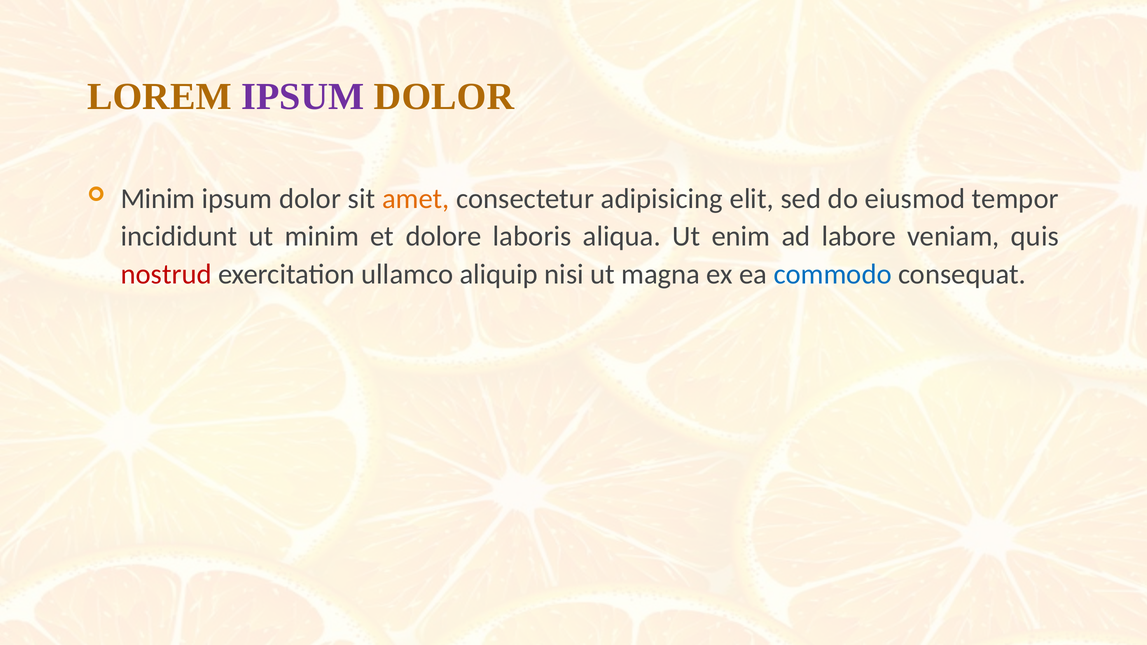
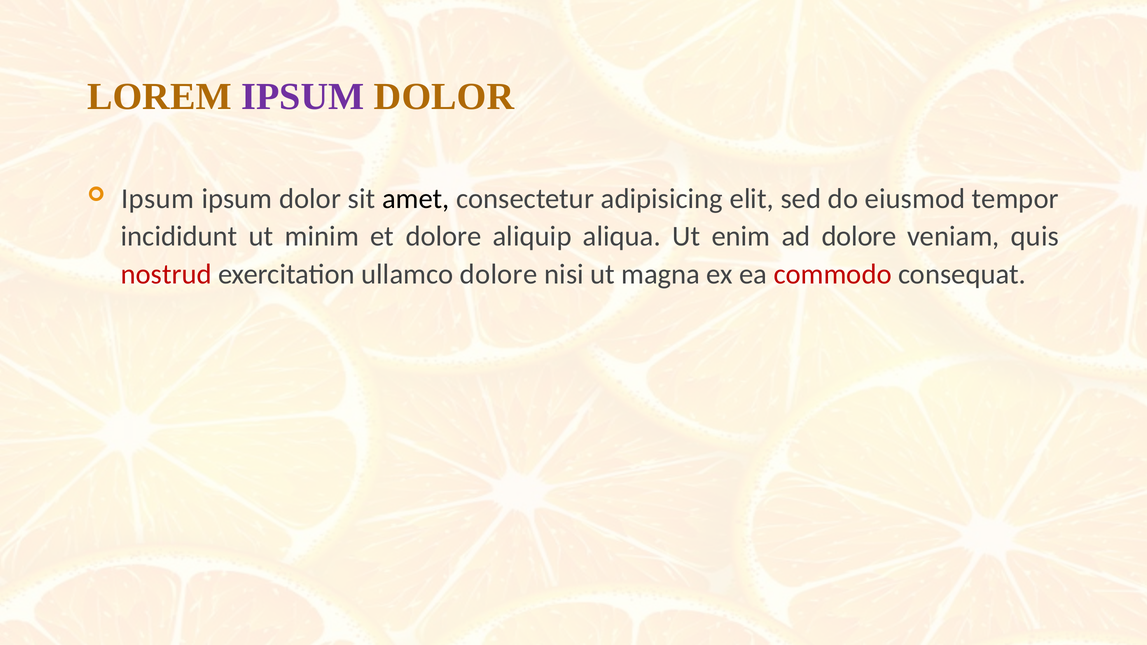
Minim: Minim -> Ipsum (158, 199)
amet colour: orange -> black (416, 199)
laboris: laboris -> aliquip (532, 236)
ad labore: labore -> dolore (859, 236)
ullamco aliquip: aliquip -> dolore (499, 274)
commodo colour: blue -> red (833, 274)
